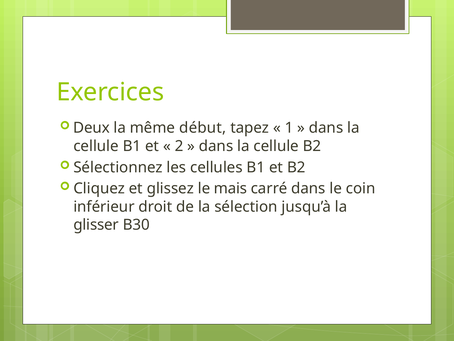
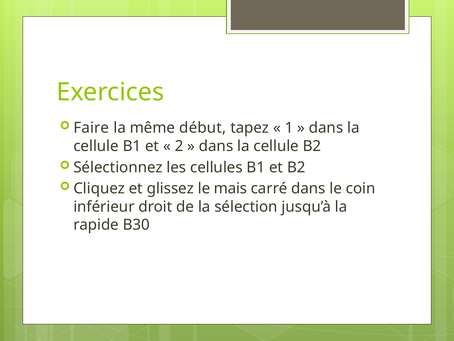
Deux: Deux -> Faire (91, 128)
glisser: glisser -> rapide (96, 225)
